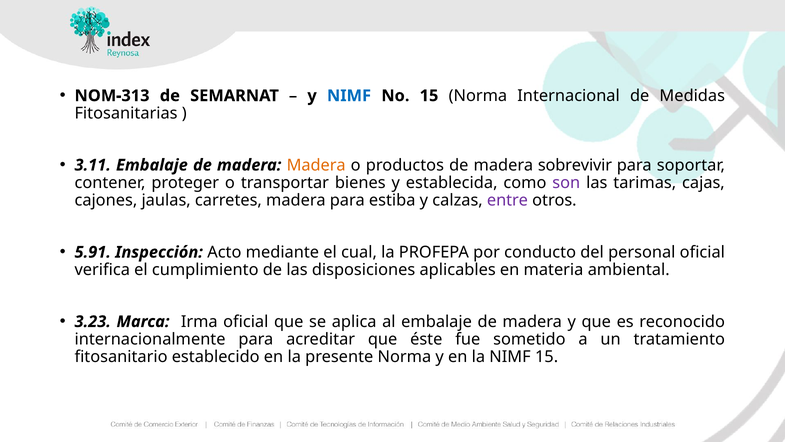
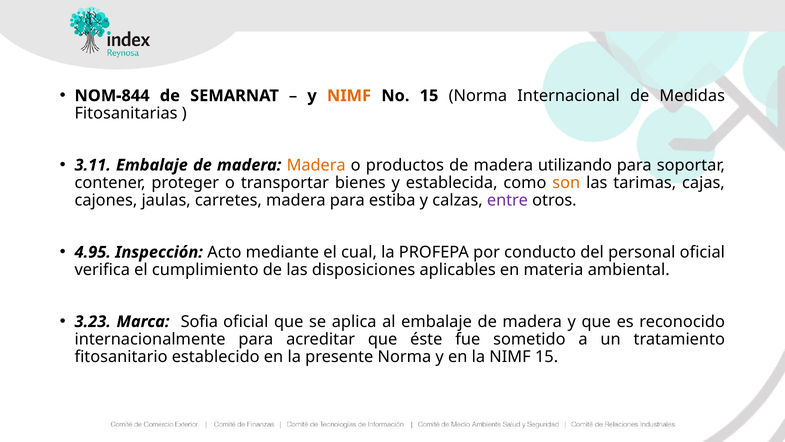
NOM-313: NOM-313 -> NOM-844 (112, 96)
NIMF colour: blue -> orange (349, 96)
sobrevivir: sobrevivir -> utilizando (575, 165)
son colour: purple -> orange (566, 183)
5.91: 5.91 -> 4.95 (93, 252)
Irma: Irma -> Sofia (199, 321)
